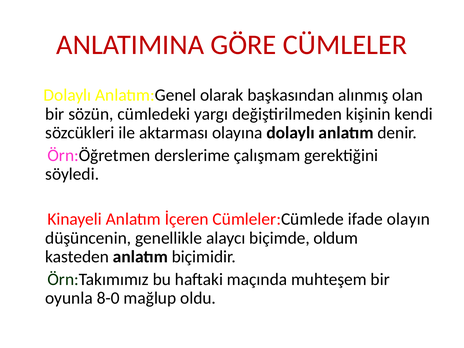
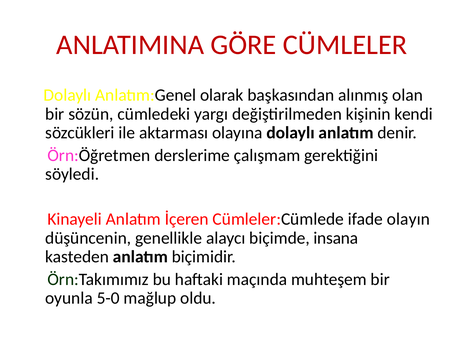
oldum: oldum -> insana (336, 238)
8-0: 8-0 -> 5-0 (108, 298)
